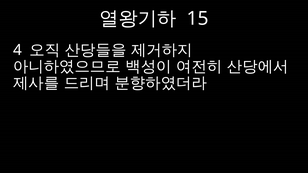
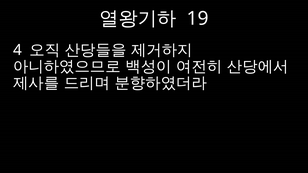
15: 15 -> 19 (198, 19)
